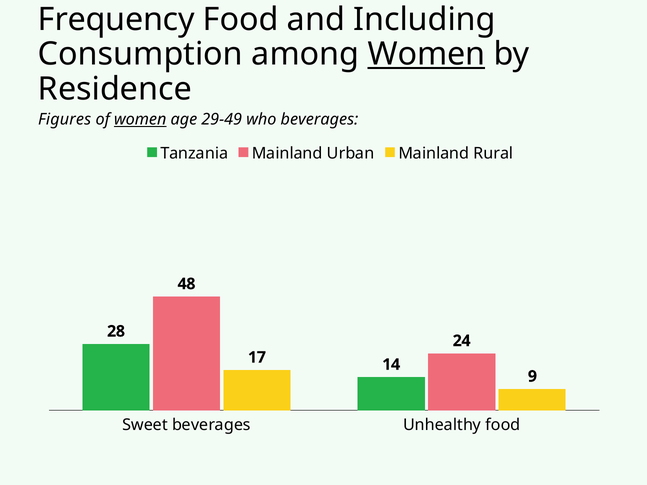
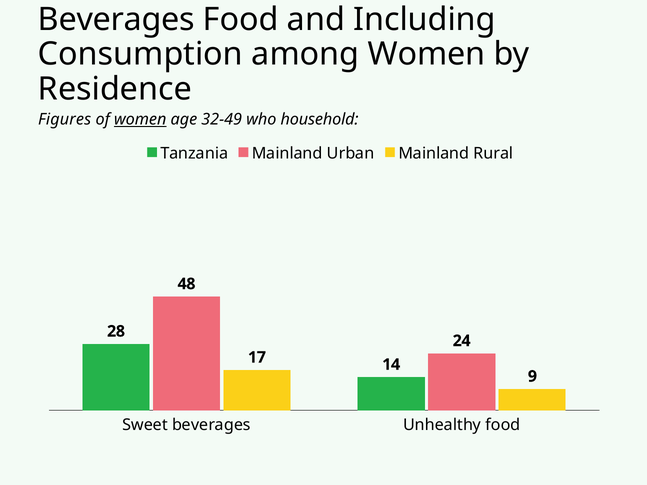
Frequency: Frequency -> Beverages (116, 19)
Women underline: present -> none (426, 54)
29-49: 29-49 -> 32-49 (222, 119)
who beverages: beverages -> household (320, 119)
